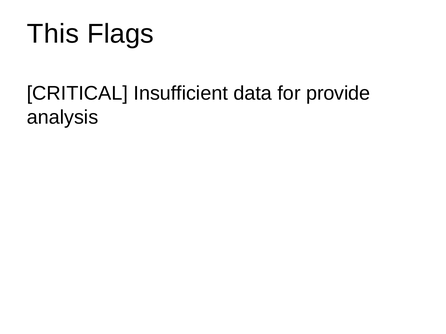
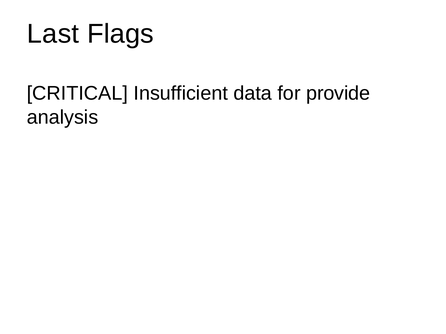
This: This -> Last (53, 34)
